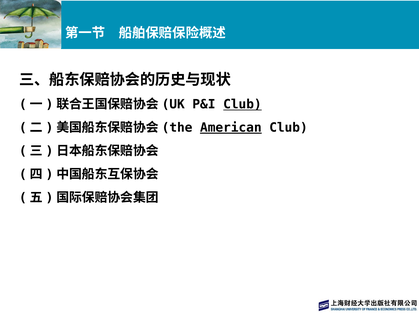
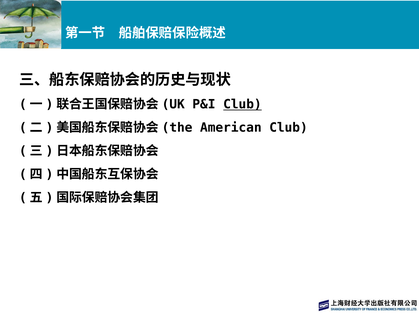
American underline: present -> none (231, 128)
